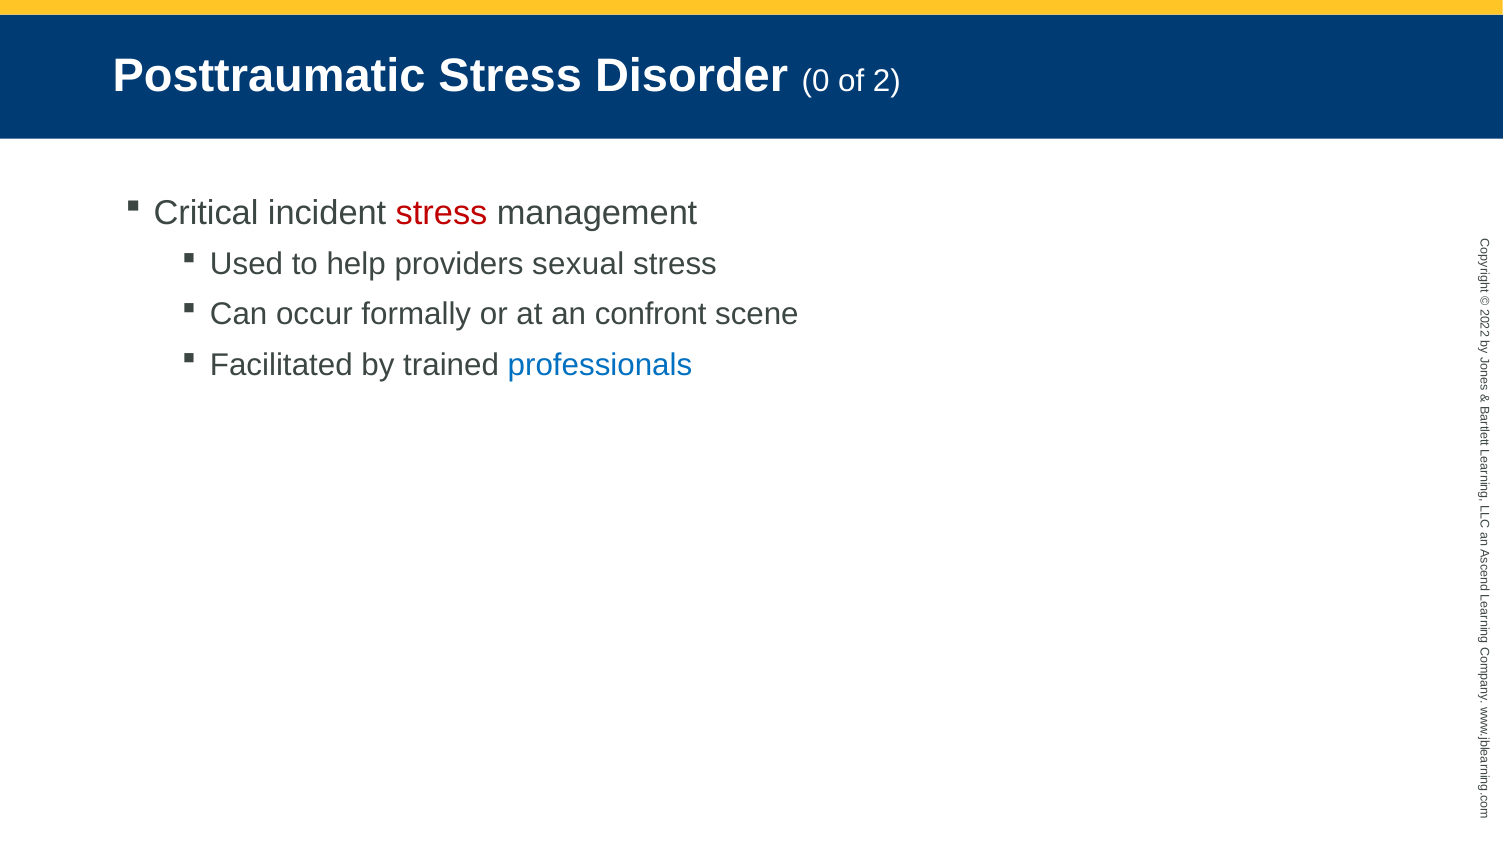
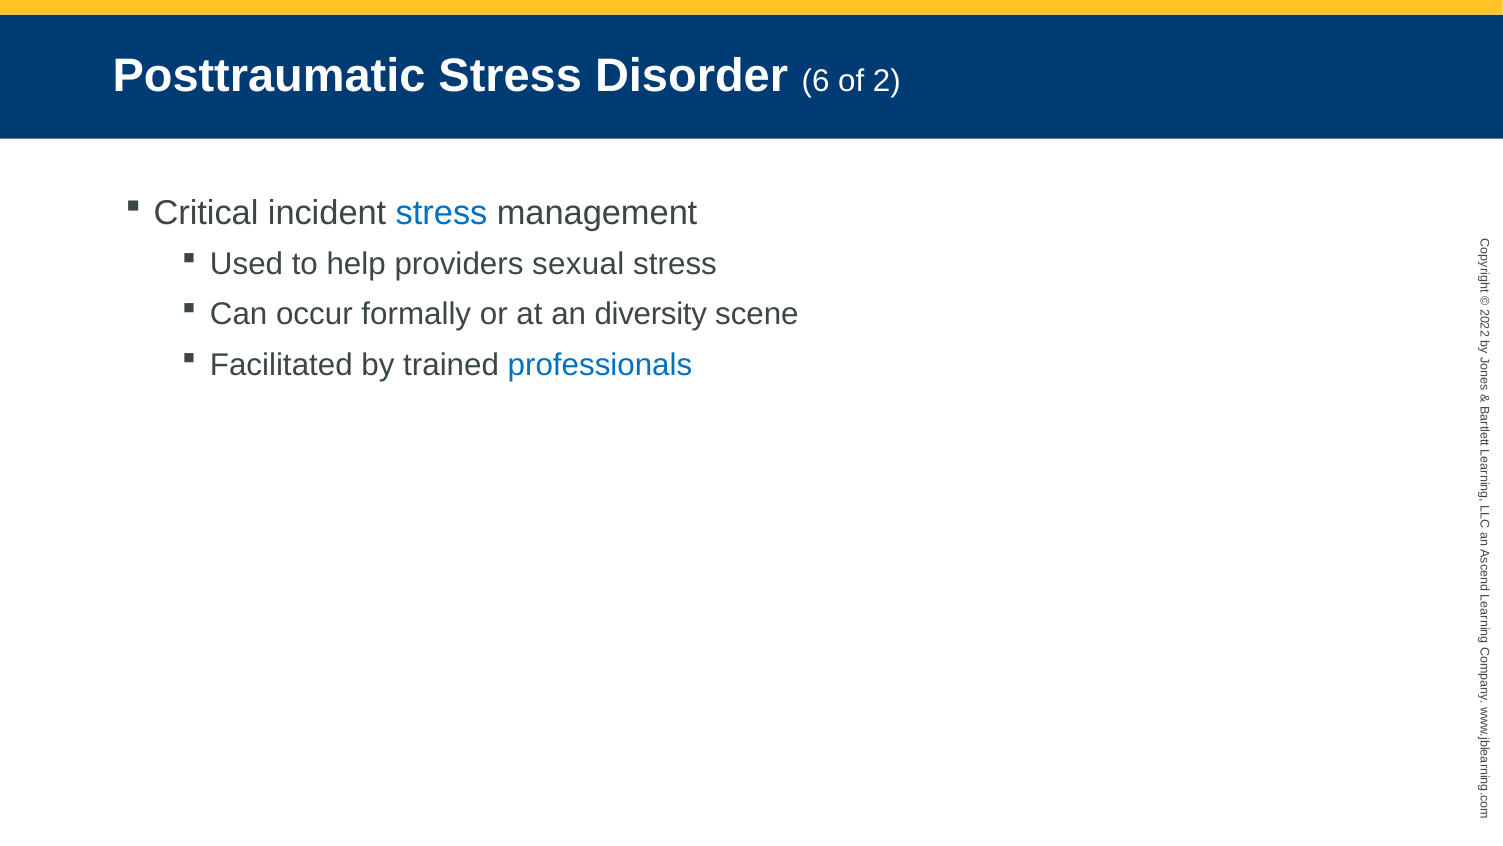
Disorder 0: 0 -> 6 (816, 81)
stress colour: red -> blue (442, 212)
confront: confront -> diversity (651, 314)
